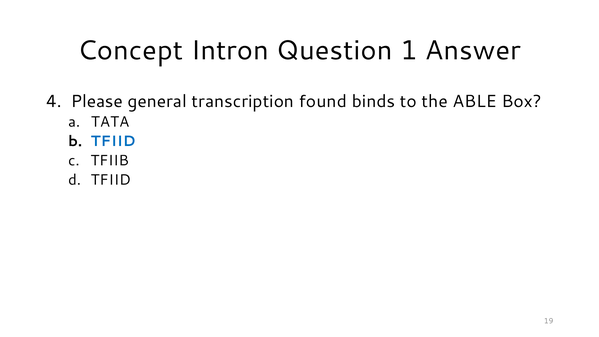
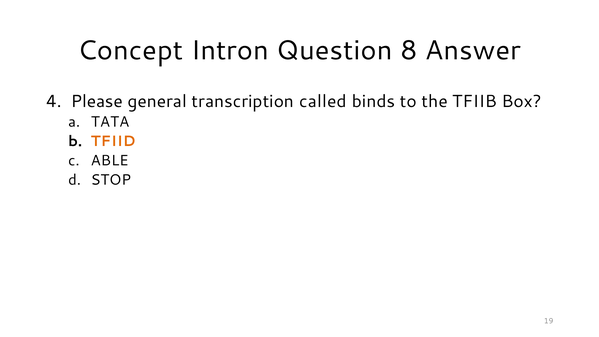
1: 1 -> 8 (409, 50)
found: found -> called (323, 101)
ABLE: ABLE -> TFIIB (475, 101)
TFIID colour: blue -> orange (113, 141)
TFIIB: TFIIB -> ABLE (110, 160)
TFIID: TFIID -> STOP (111, 180)
